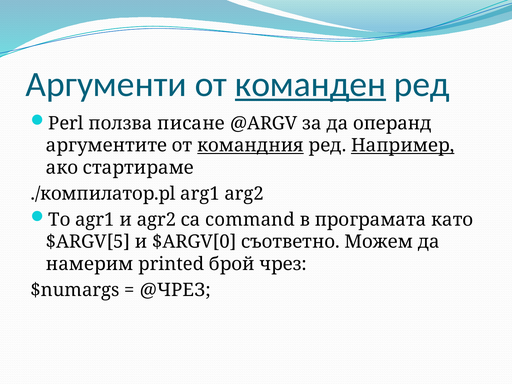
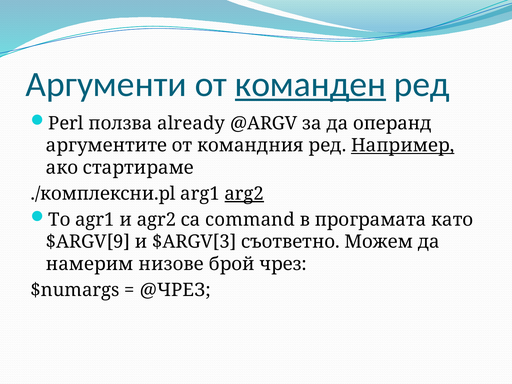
писане: писане -> already (191, 123)
командния underline: present -> none (250, 146)
./компилатор.pl: ./компилатор.pl -> ./комплексни.pl (103, 194)
arg2 underline: none -> present (244, 194)
$ARGV[5: $ARGV[5 -> $ARGV[9 (88, 242)
$ARGV[0: $ARGV[0 -> $ARGV[3 (194, 242)
printed: printed -> низове (171, 264)
